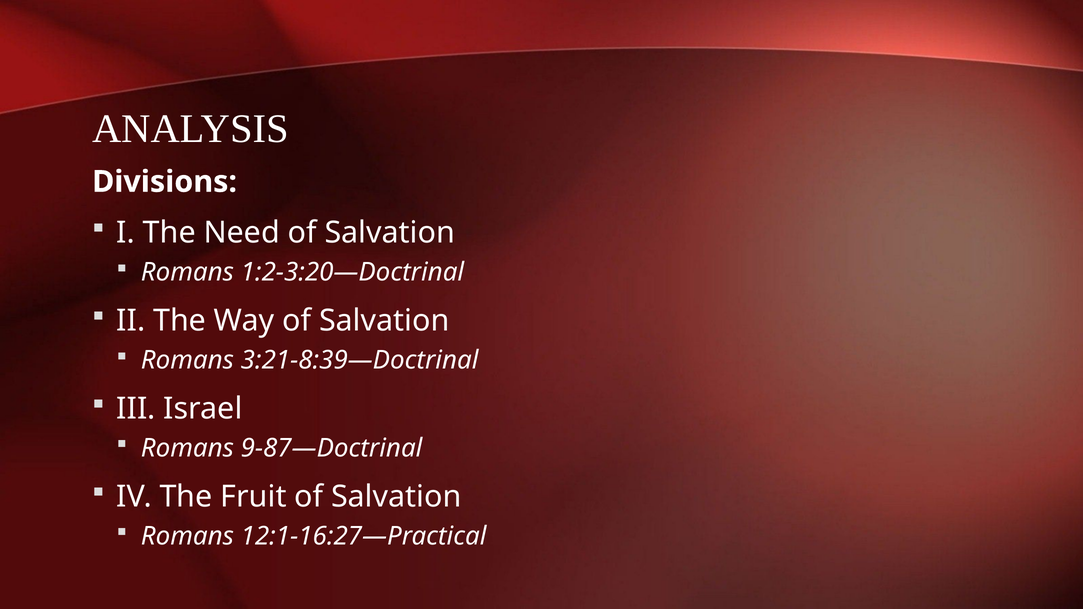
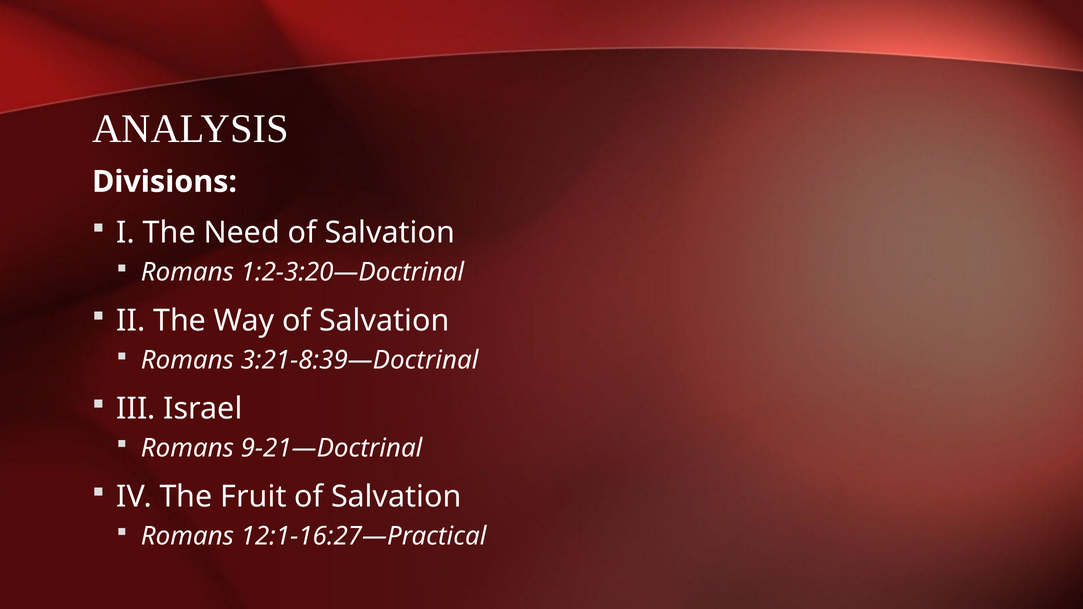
9-87—Doctrinal: 9-87—Doctrinal -> 9-21—Doctrinal (332, 448)
